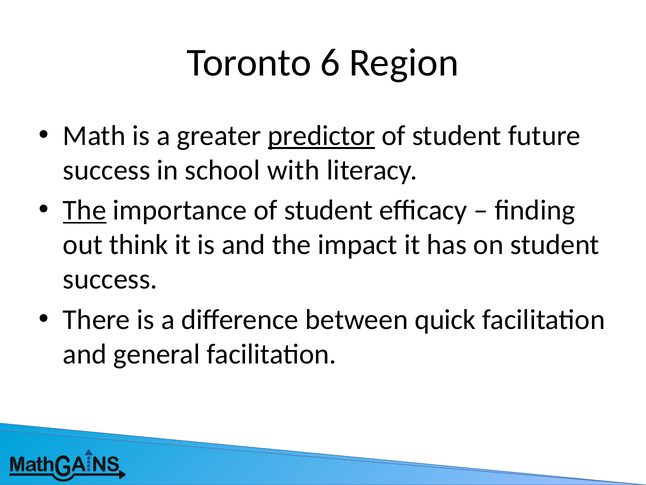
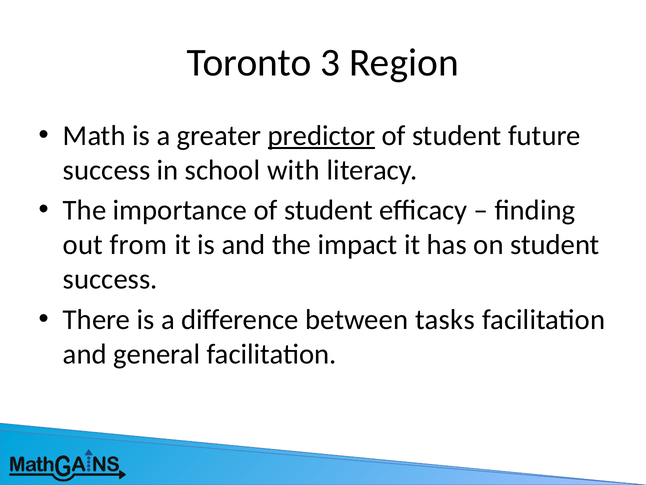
6: 6 -> 3 (330, 63)
The underline: present -> none (85, 210)
think: think -> from (139, 245)
quick: quick -> tasks (445, 319)
